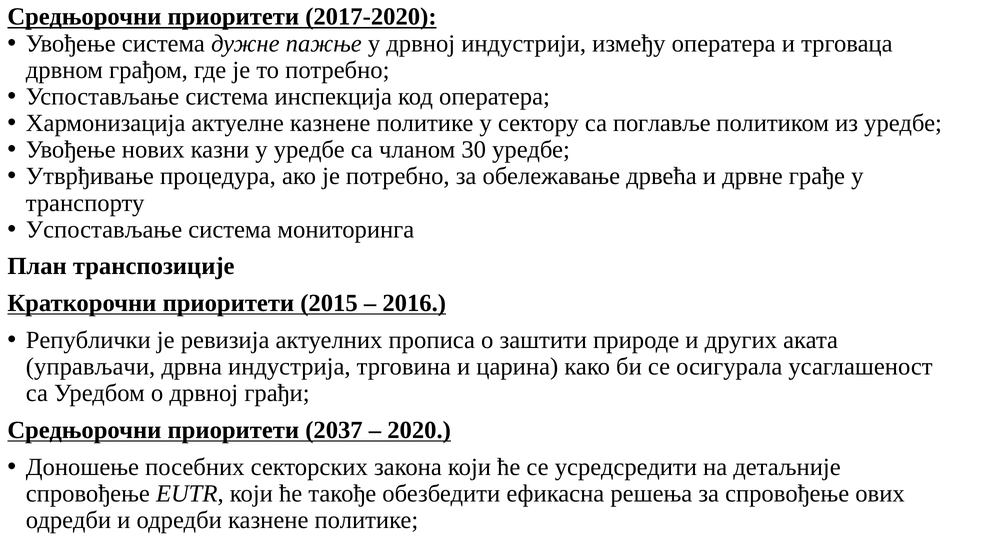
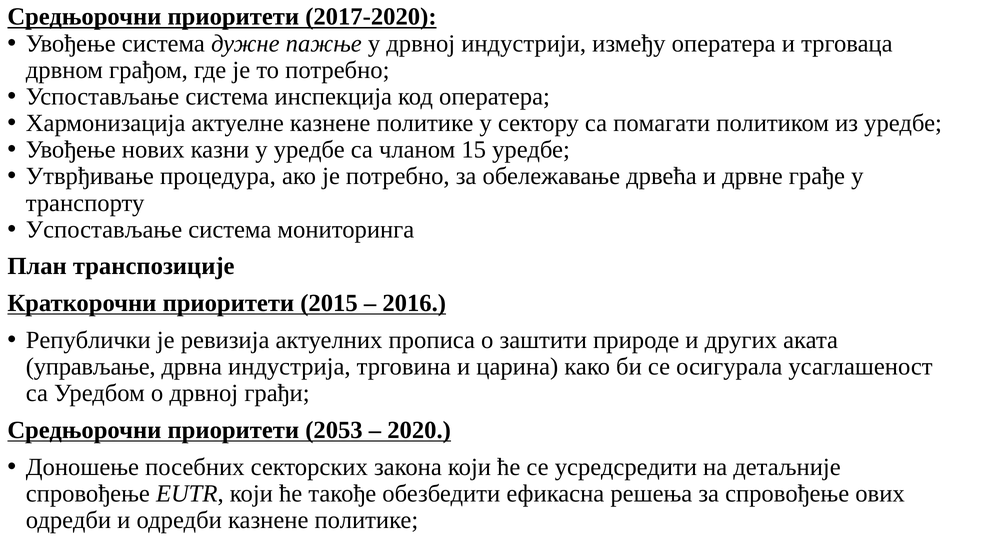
поглавље: поглавље -> помагати (662, 123)
30: 30 -> 15 (474, 150)
управљачи: управљачи -> управљање (91, 367)
2037: 2037 -> 2053 (334, 430)
